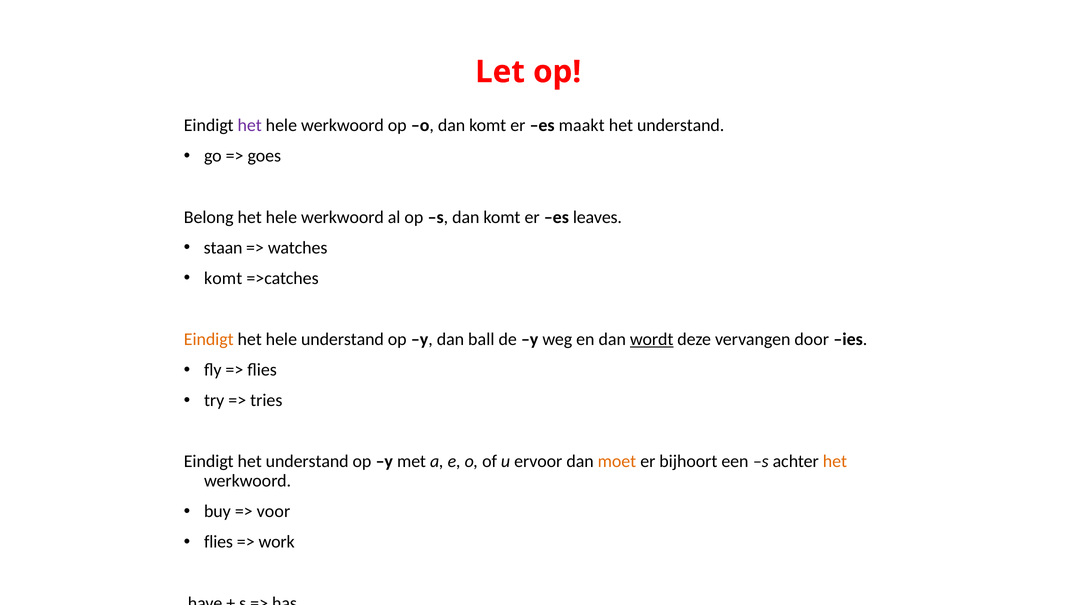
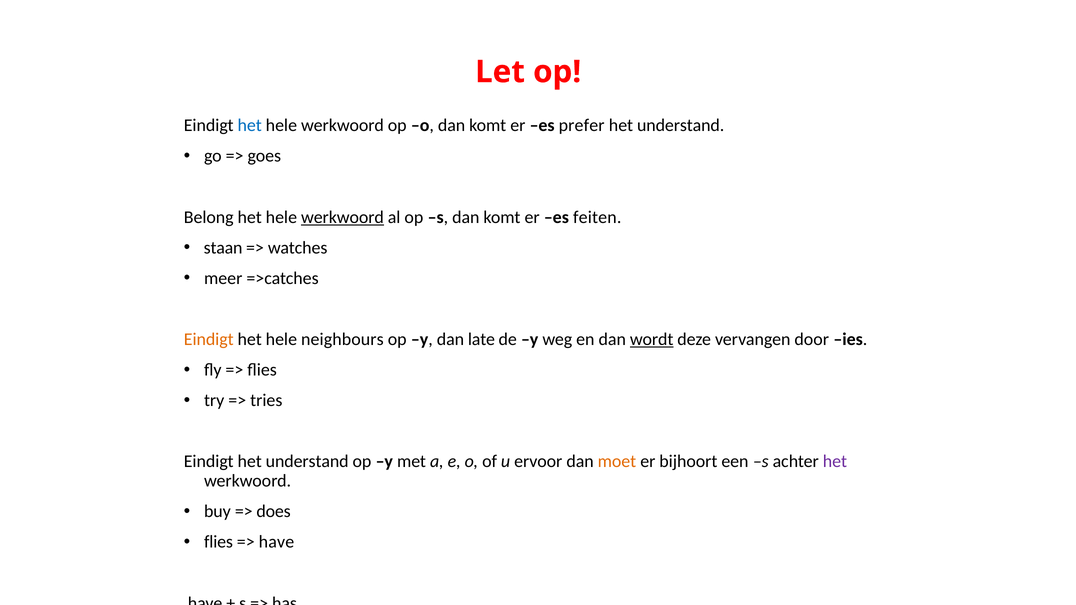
het colour: purple -> blue (250, 126)
maakt: maakt -> prefer (582, 126)
werkwoord underline: none -> present (342, 217)
leaves: leaves -> feiten (597, 217)
komt: komt -> meer (223, 278)
hele understand: understand -> neighbours (342, 340)
ball: ball -> late (481, 340)
het colour: orange -> purple (835, 462)
voor: voor -> does (274, 512)
work: work -> have (276, 542)
